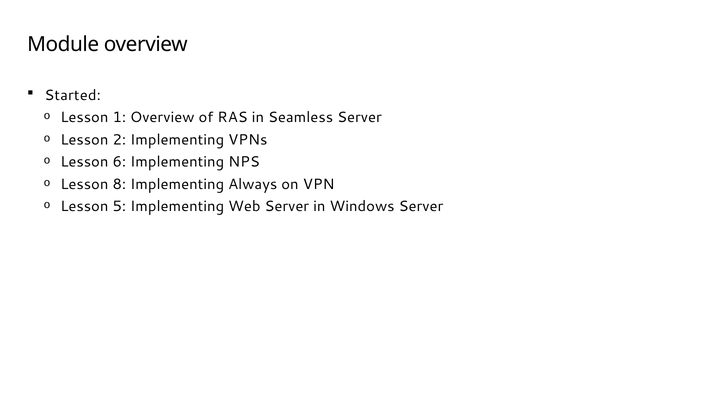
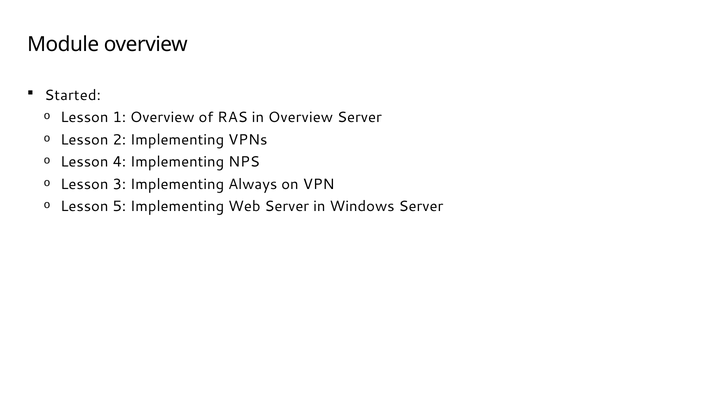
in Seamless: Seamless -> Overview (301, 118)
6: 6 -> 4 (119, 162)
8: 8 -> 3 (119, 184)
